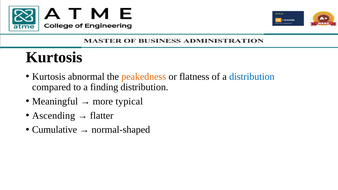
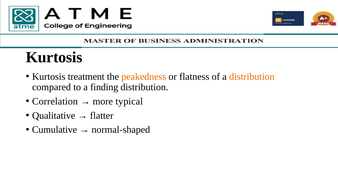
abnormal: abnormal -> treatment (86, 77)
distribution colour: blue -> orange (252, 77)
Meaningful: Meaningful -> Correlation (55, 101)
Ascending: Ascending -> Qualitative (54, 116)
